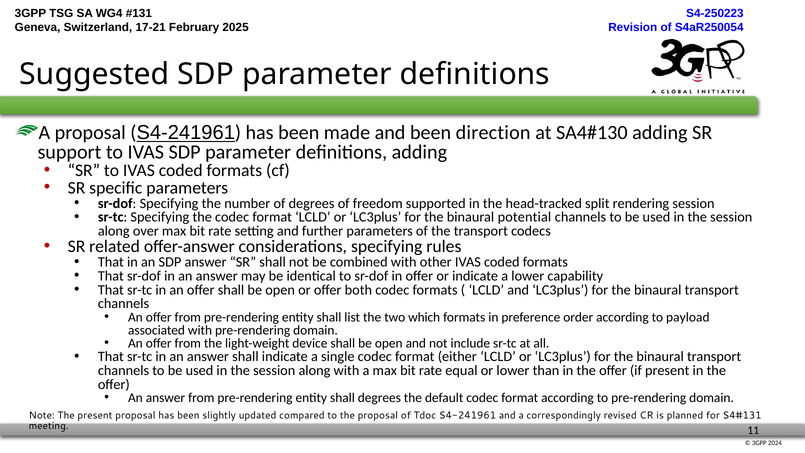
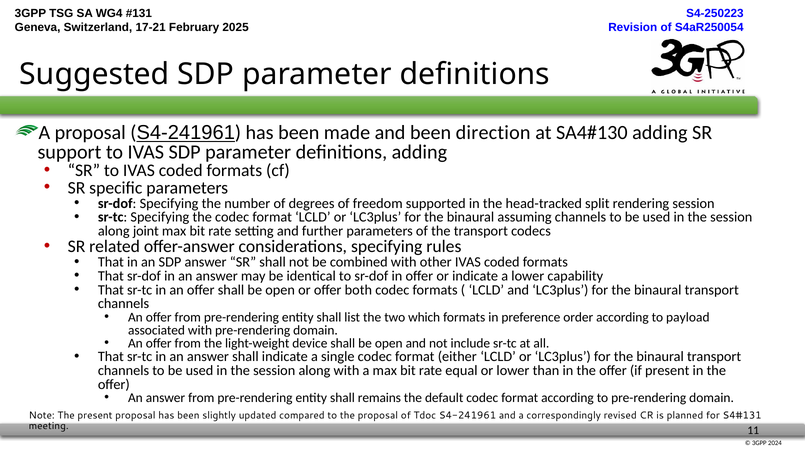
potential: potential -> assuming (525, 217)
over: over -> joint (146, 231)
shall degrees: degrees -> remains (379, 398)
